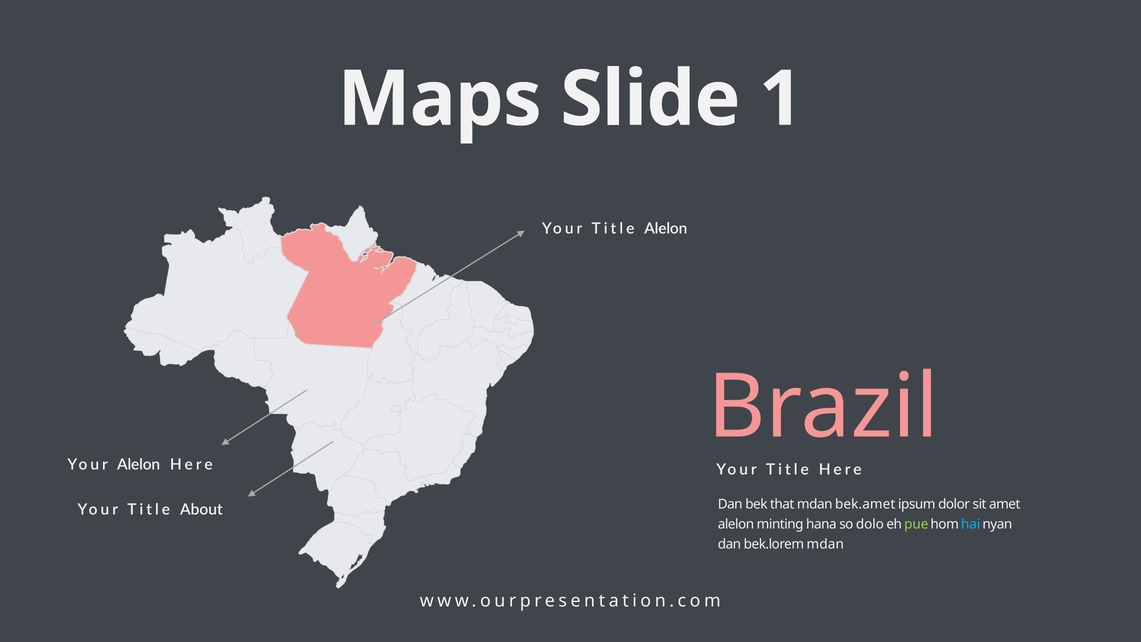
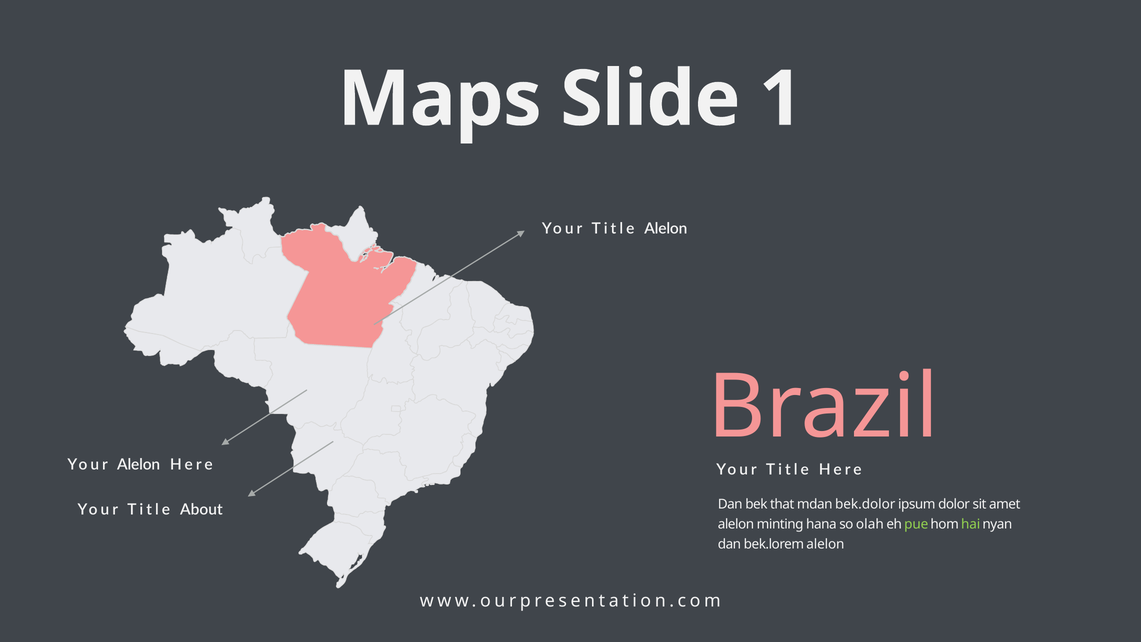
bek.amet: bek.amet -> bek.dolor (865, 504)
dolo: dolo -> olah (870, 524)
hai colour: light blue -> light green (971, 524)
bek.lorem mdan: mdan -> alelon (825, 544)
